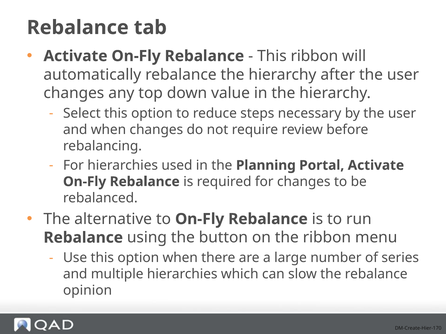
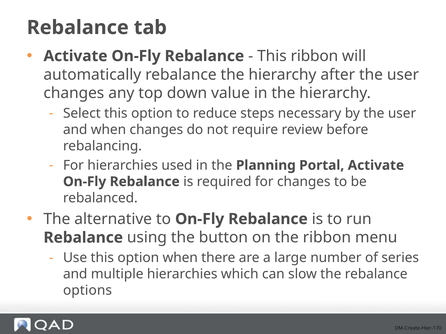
opinion: opinion -> options (87, 291)
